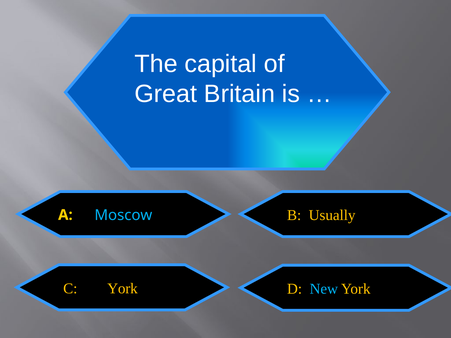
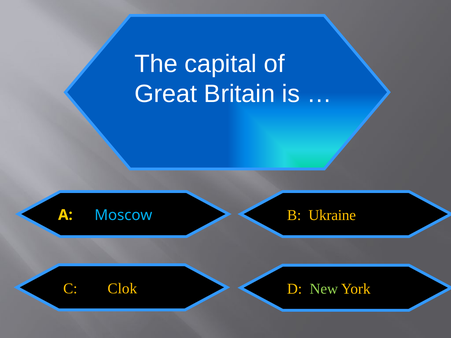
Usually: Usually -> Ukraine (332, 215)
C York: York -> Clok (122, 289)
New colour: light blue -> light green (324, 289)
